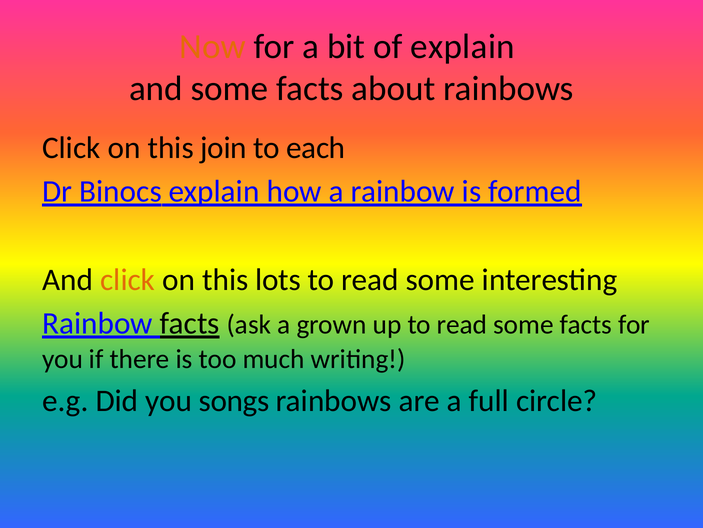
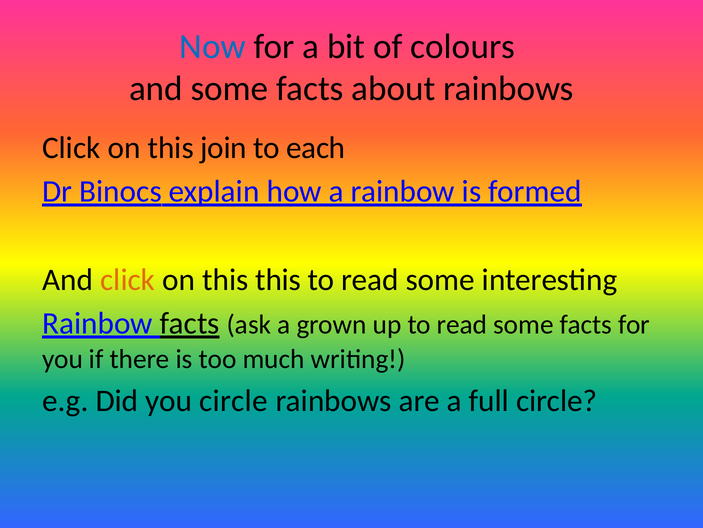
Now colour: orange -> blue (213, 46)
of explain: explain -> colours (463, 46)
this lots: lots -> this (278, 279)
you songs: songs -> circle (234, 400)
